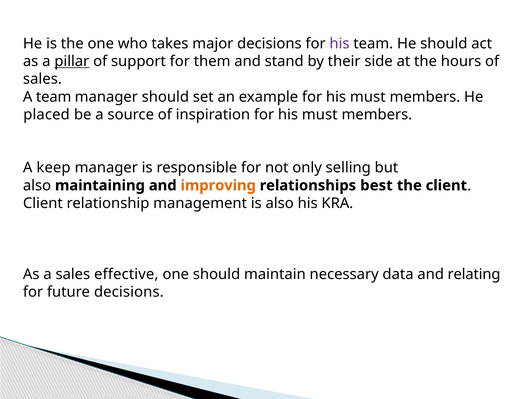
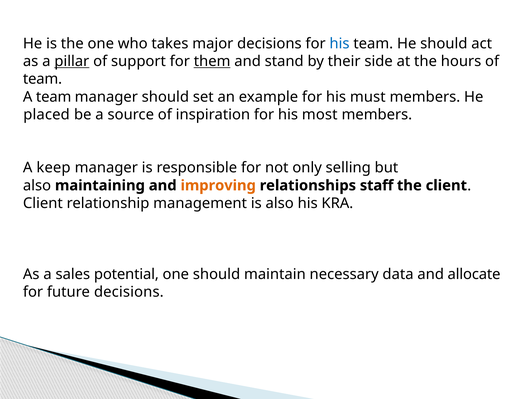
his colour: purple -> blue (339, 44)
them underline: none -> present (212, 61)
sales: sales -> team (43, 79)
inspiration for his must: must -> most (320, 115)
best: best -> staff (377, 185)
effective: effective -> potential (126, 274)
relating: relating -> allocate (474, 274)
